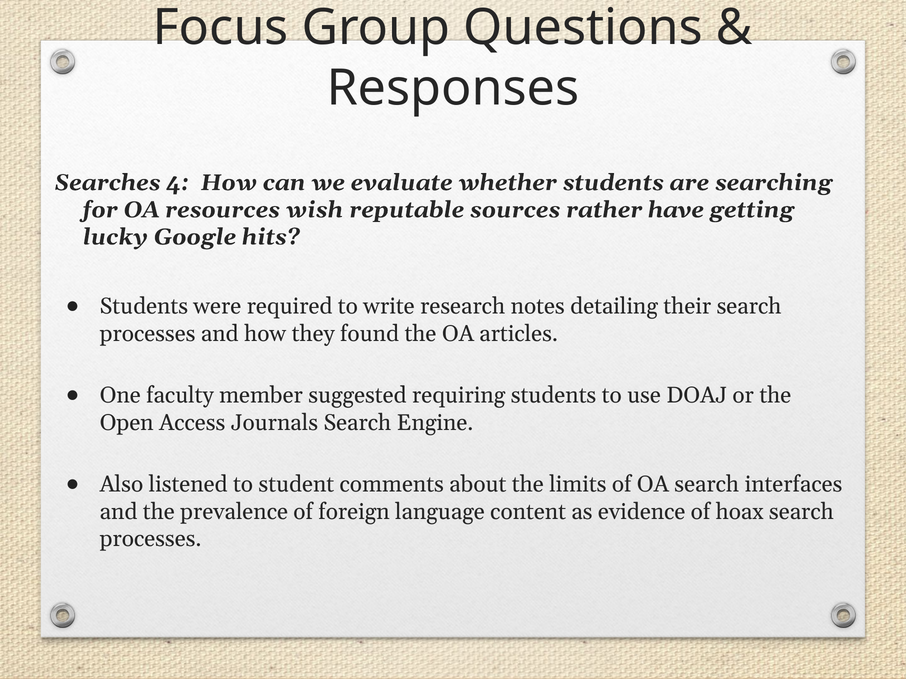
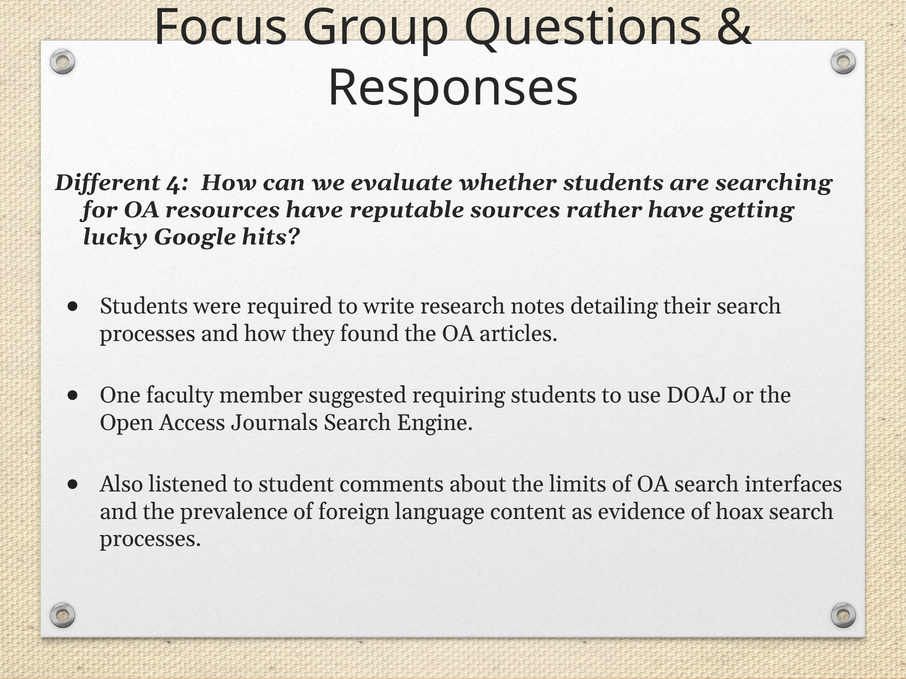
Searches: Searches -> Different (107, 183)
resources wish: wish -> have (314, 210)
